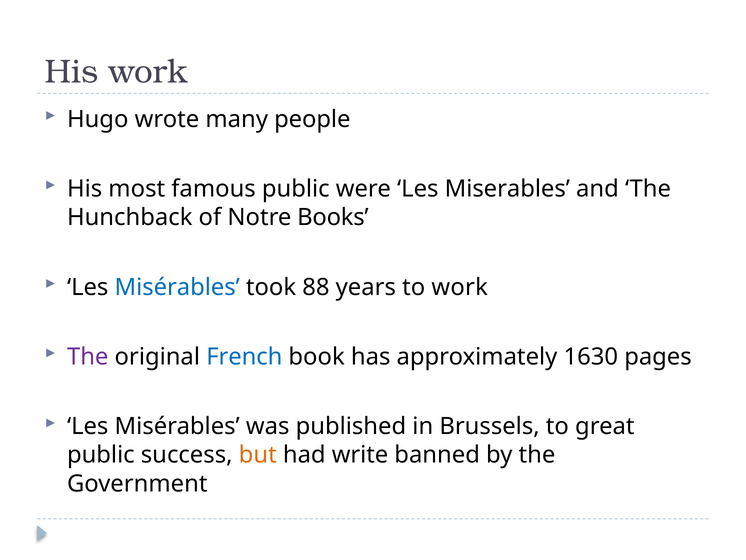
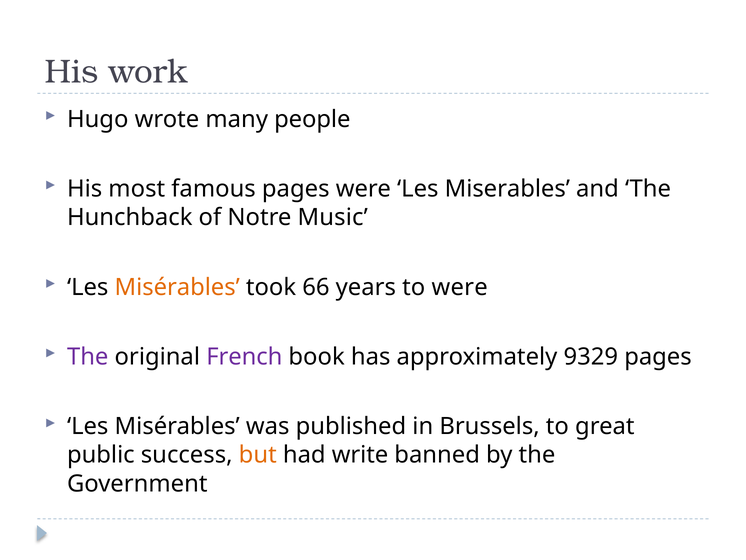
famous public: public -> pages (296, 189)
Books: Books -> Music (333, 217)
Misérables colour: blue -> orange (177, 287)
88: 88 -> 66 (316, 287)
to work: work -> were (460, 287)
French colour: blue -> purple (244, 357)
1630: 1630 -> 9329 (591, 357)
